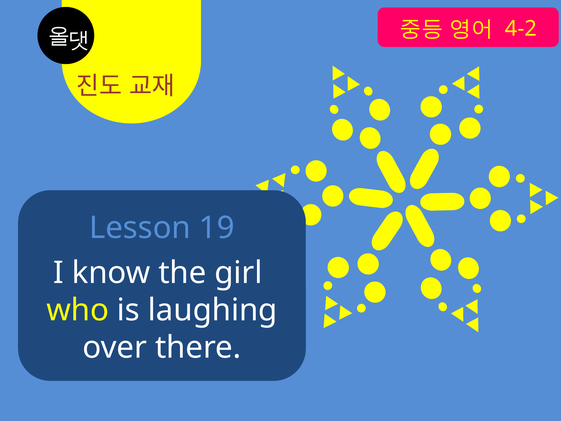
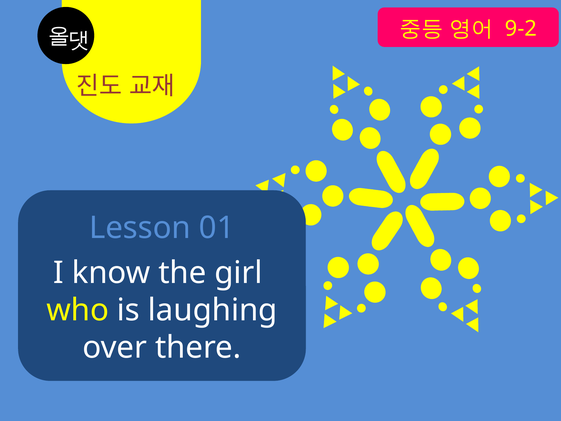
4-2: 4-2 -> 9-2 (521, 29)
19: 19 -> 01 (217, 228)
